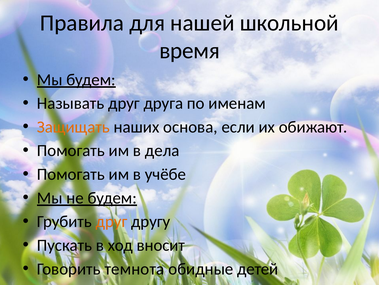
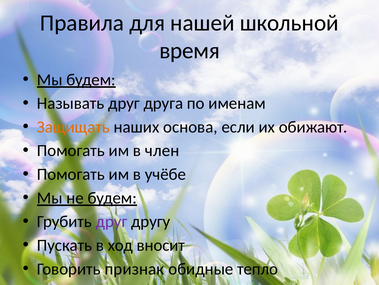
дела: дела -> член (162, 150)
друг colour: orange -> purple (112, 221)
темнота: темнота -> признак (134, 268)
детей: детей -> тепло (258, 268)
